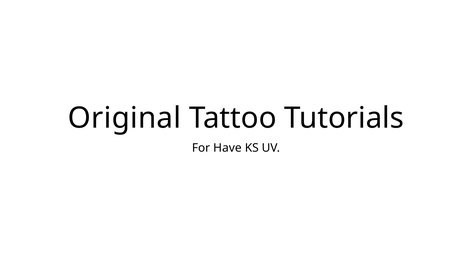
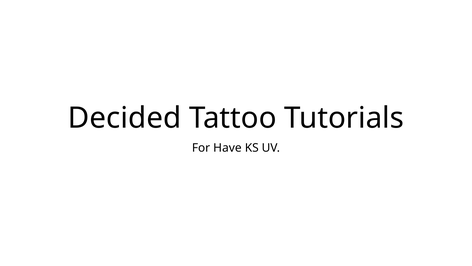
Original: Original -> Decided (125, 118)
